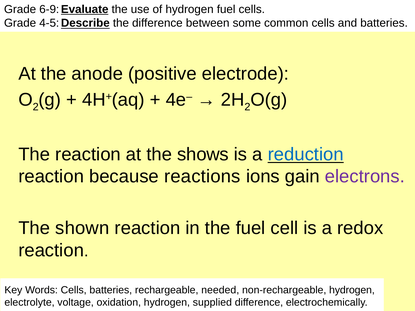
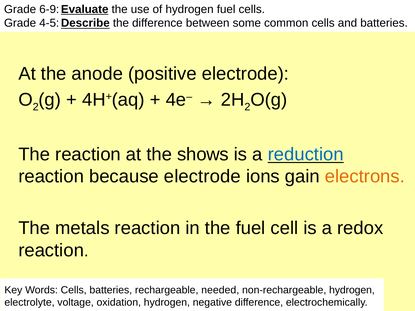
because reactions: reactions -> electrode (202, 177)
electrons colour: purple -> orange (365, 177)
shown: shown -> metals (82, 228)
supplied: supplied -> negative (212, 303)
